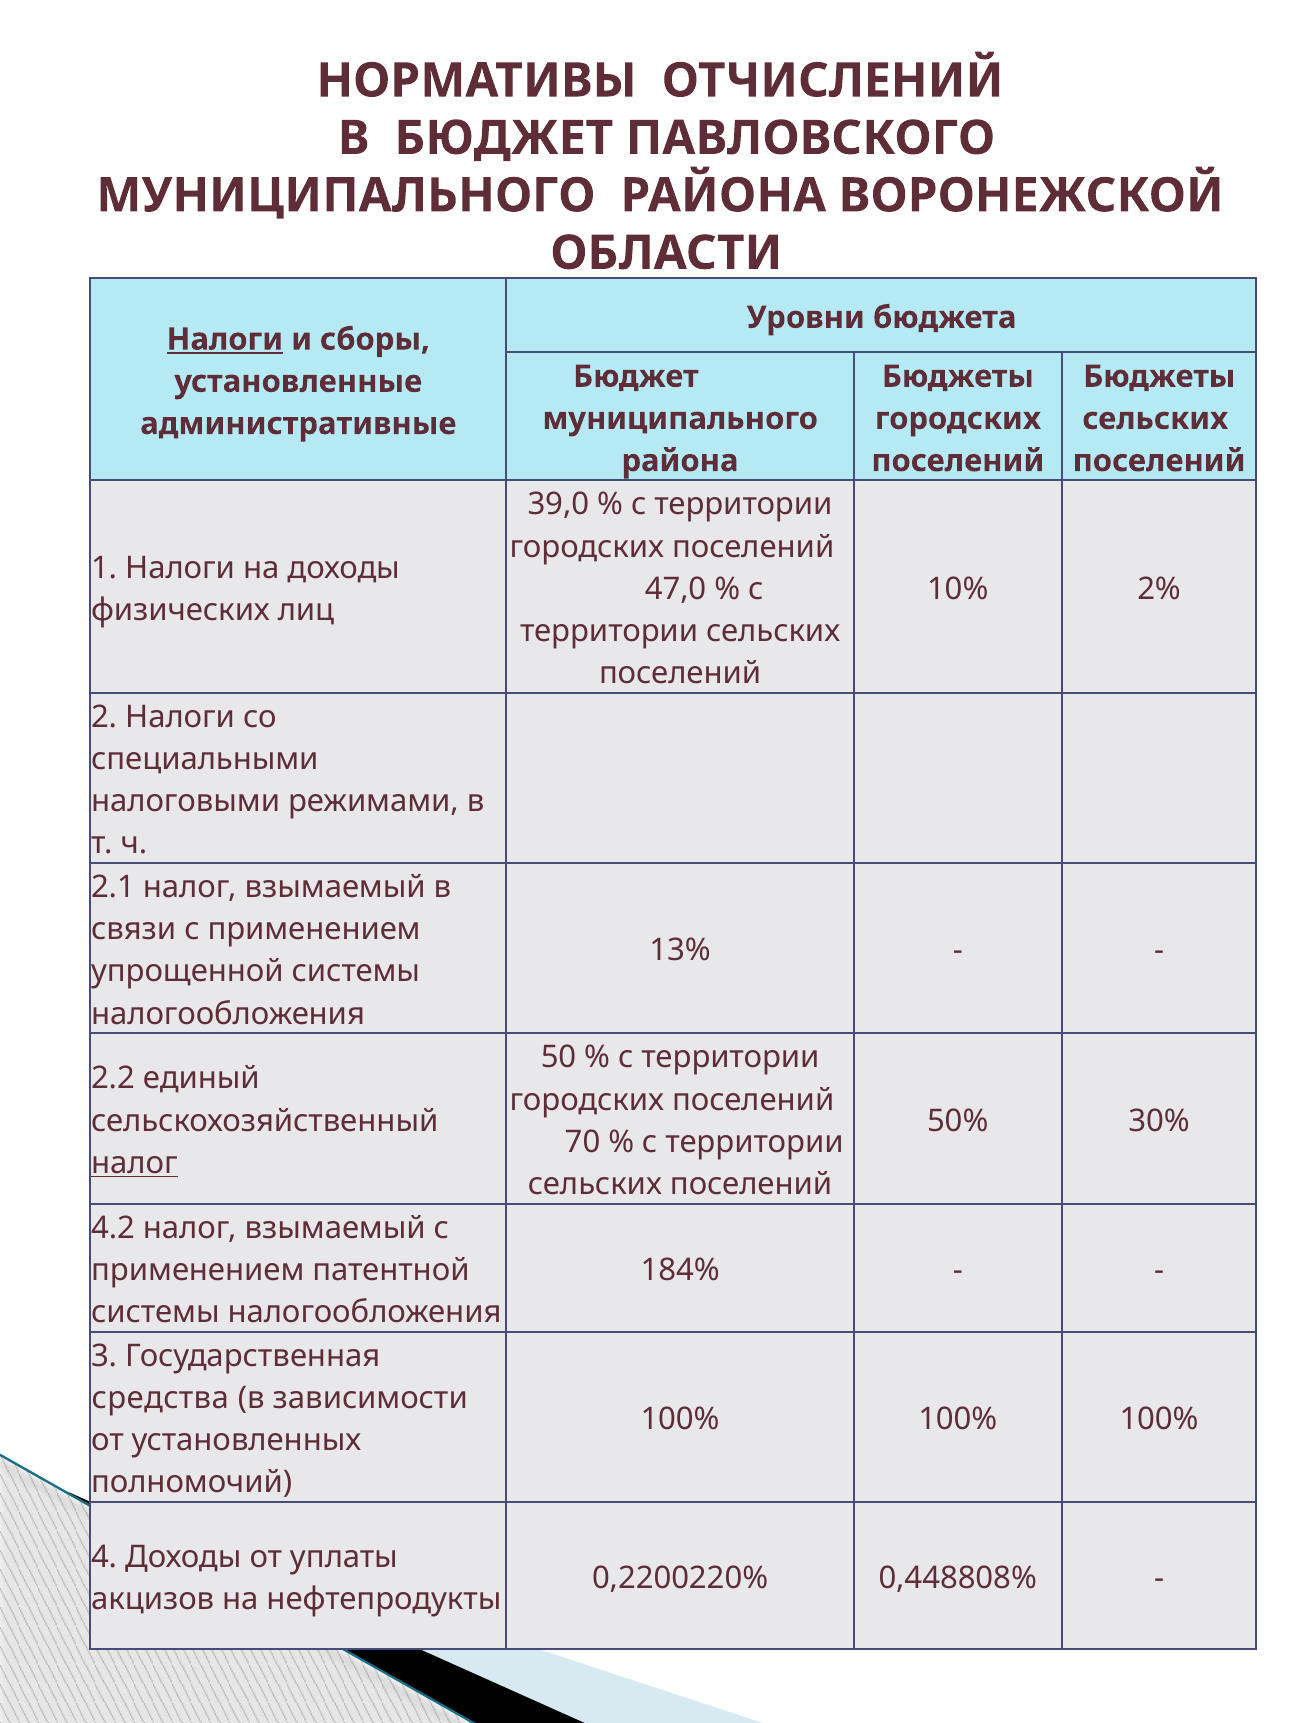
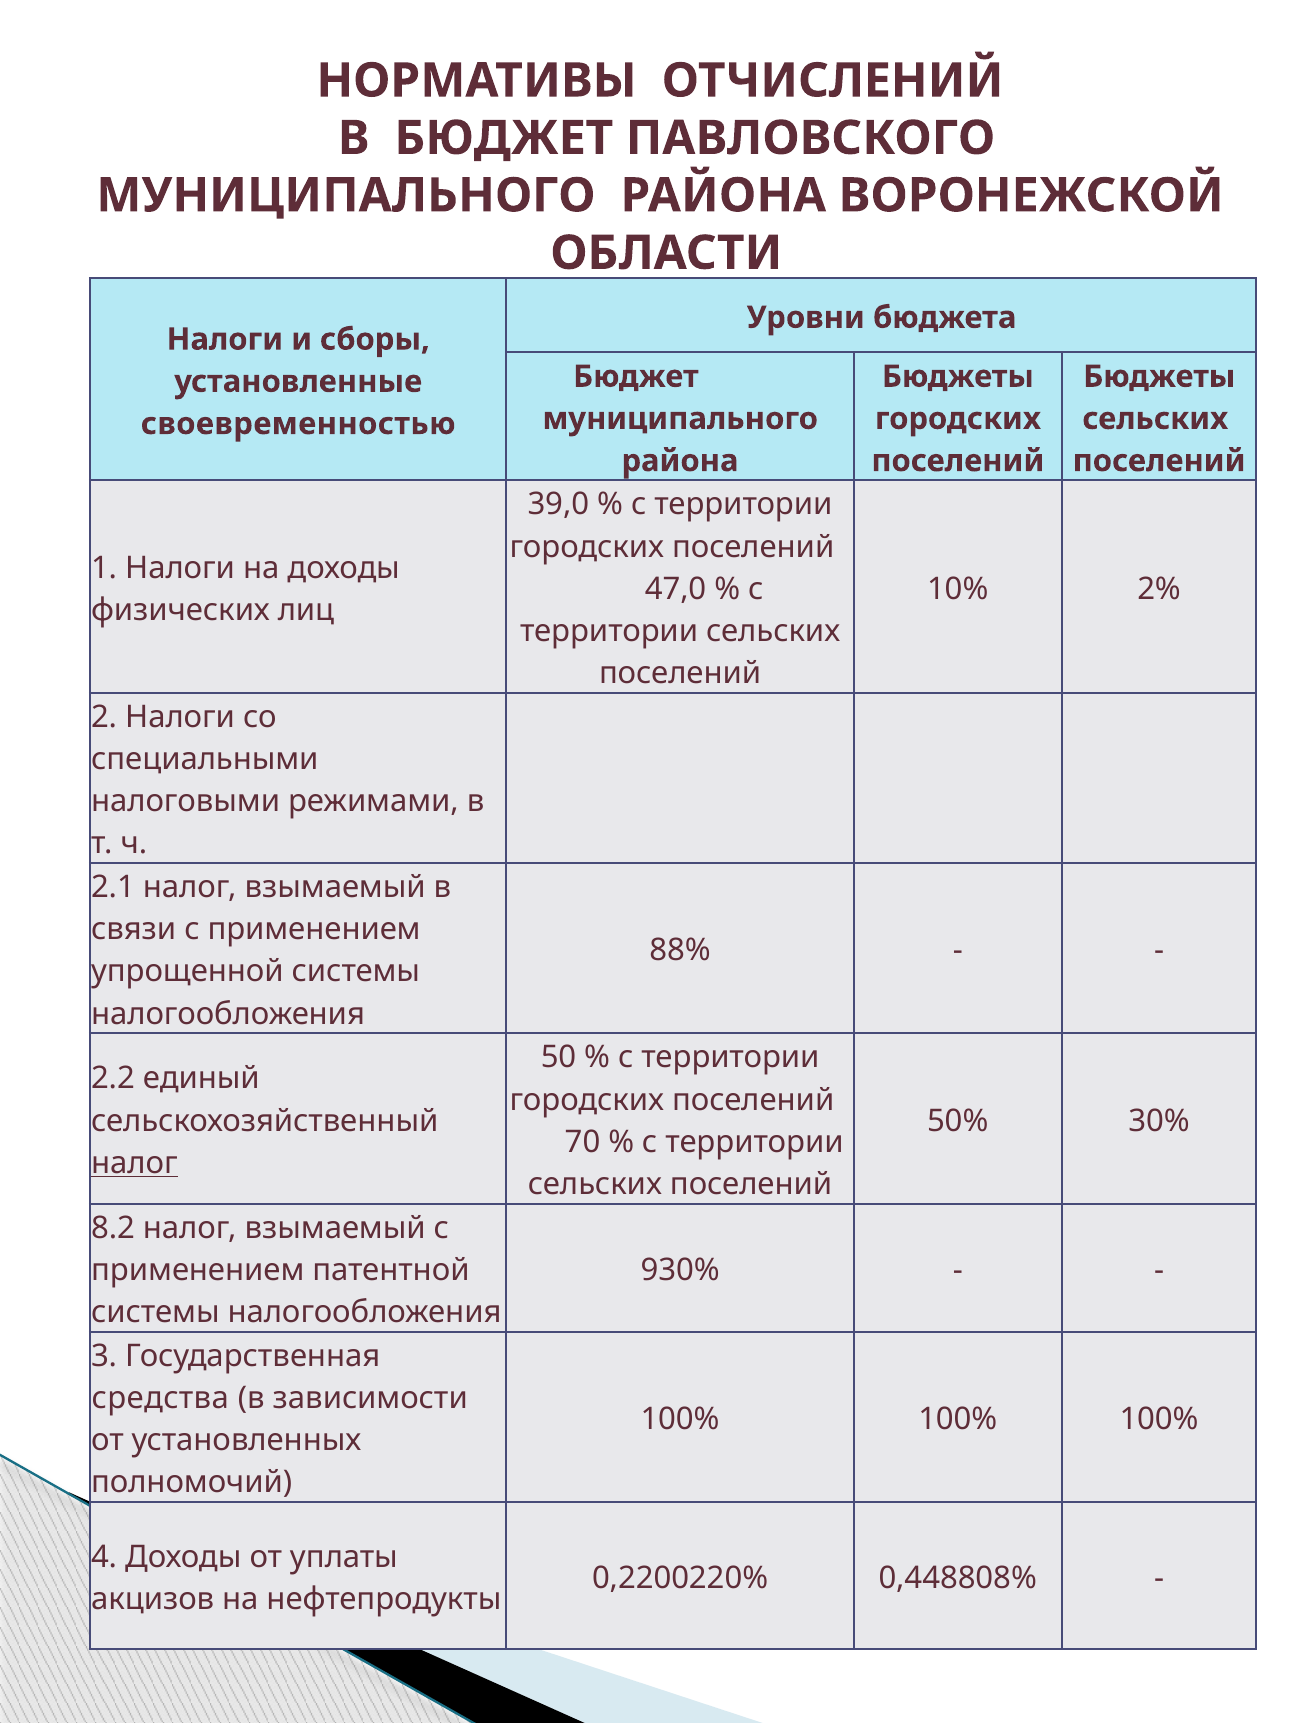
Налоги underline: present -> none (225, 339)
административные: административные -> своевременностью (298, 424)
13%: 13% -> 88% (680, 950)
4.2: 4.2 -> 8.2 (113, 1228)
184%: 184% -> 930% (680, 1270)
